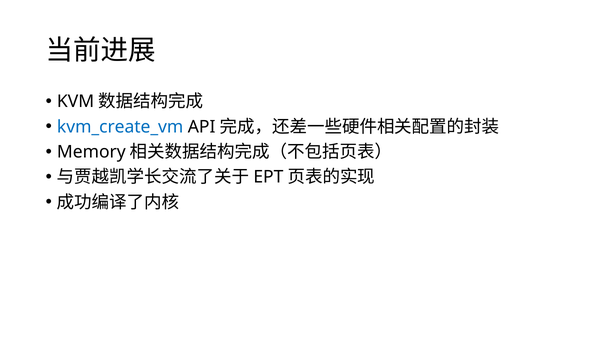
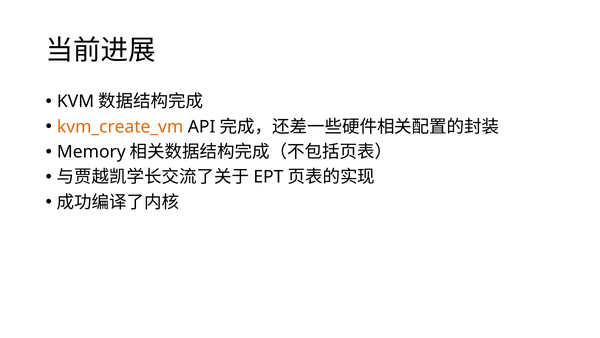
kvm_create_vm colour: blue -> orange (120, 127)
